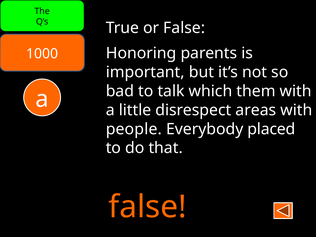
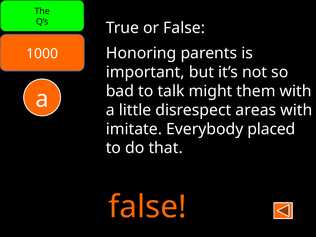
which: which -> might (211, 91)
people: people -> imitate (134, 129)
